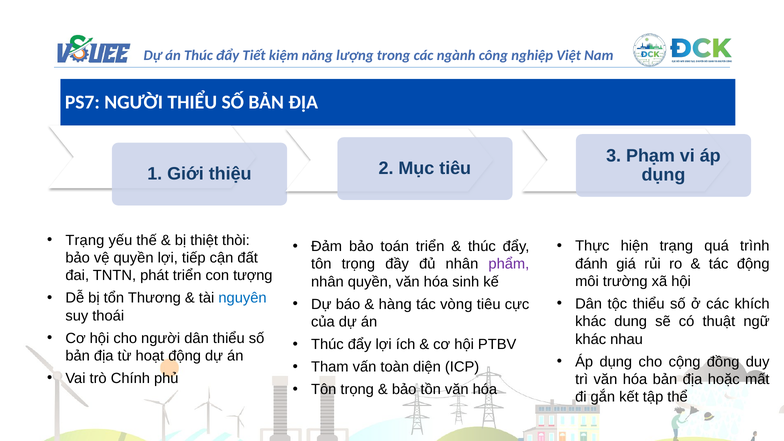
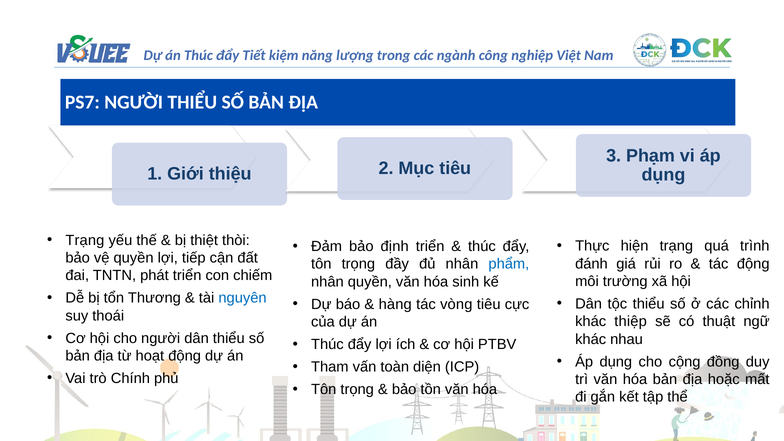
toán: toán -> định (395, 247)
phẩm colour: purple -> blue (509, 264)
tượng: tượng -> chiếm (253, 275)
khích: khích -> chỉnh (752, 304)
dung: dung -> thiệp (631, 322)
